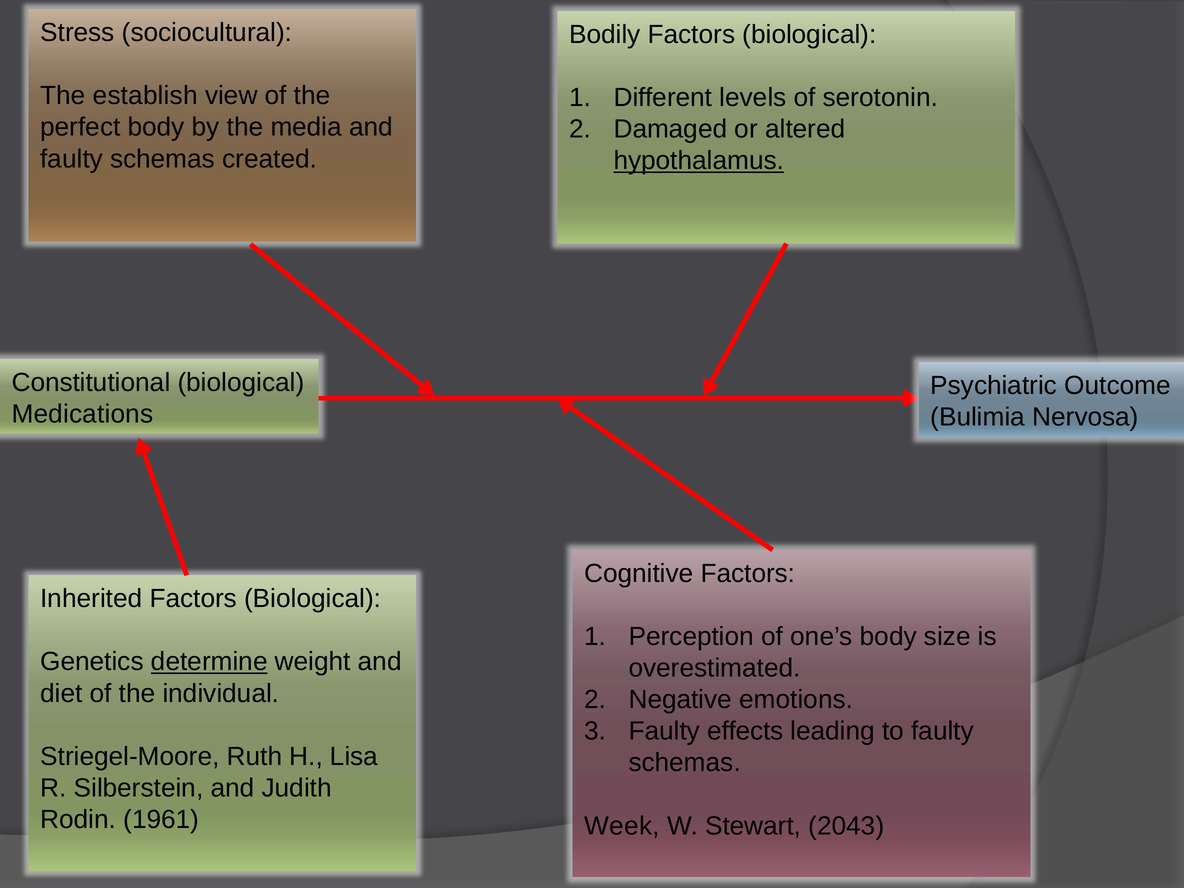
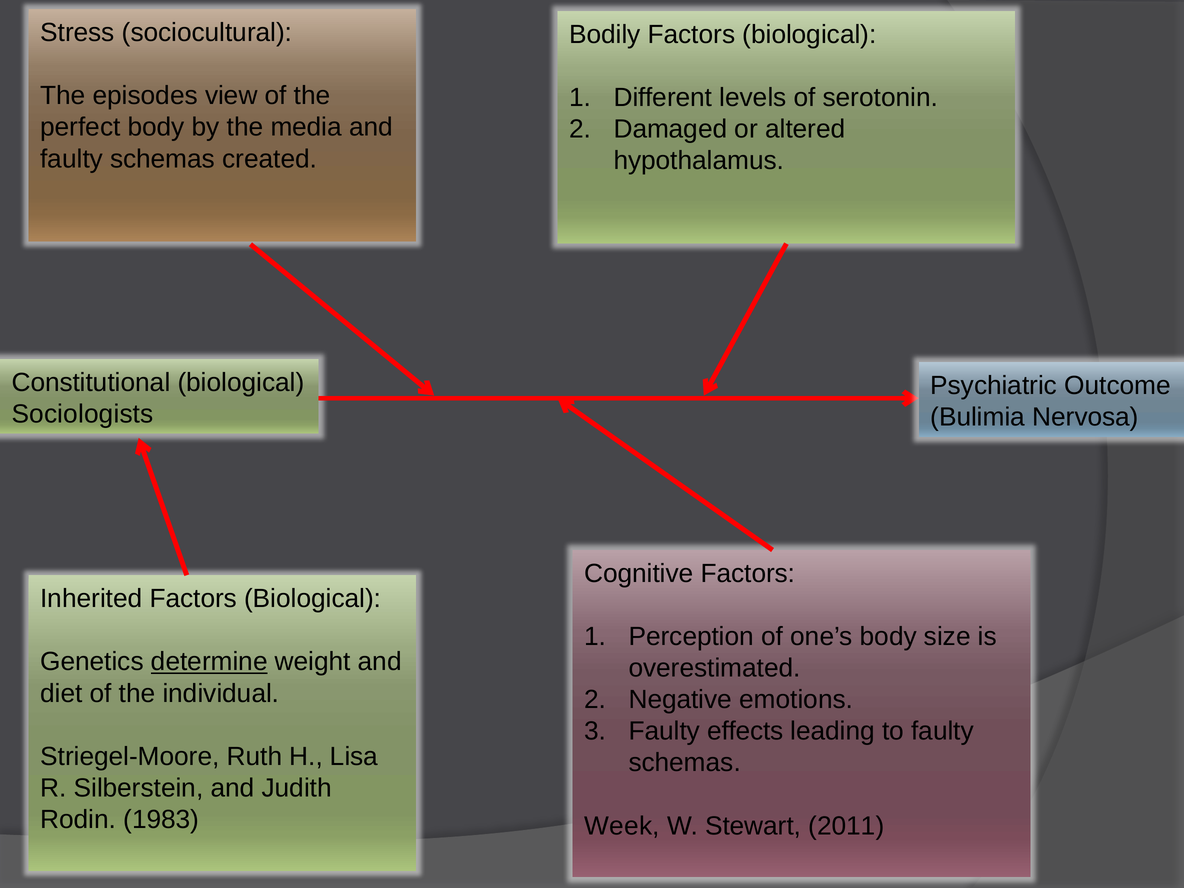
establish: establish -> episodes (145, 96)
hypothalamus underline: present -> none (699, 161)
Medications: Medications -> Sociologists (83, 414)
1961: 1961 -> 1983 (161, 820)
2043: 2043 -> 2011 (846, 826)
